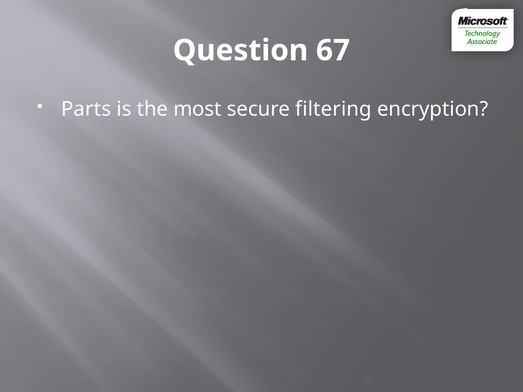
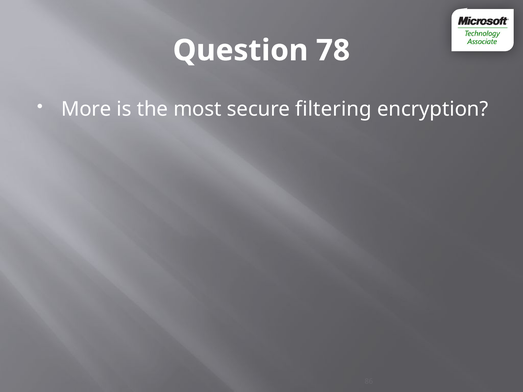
67: 67 -> 78 (333, 50)
Parts: Parts -> More (86, 109)
